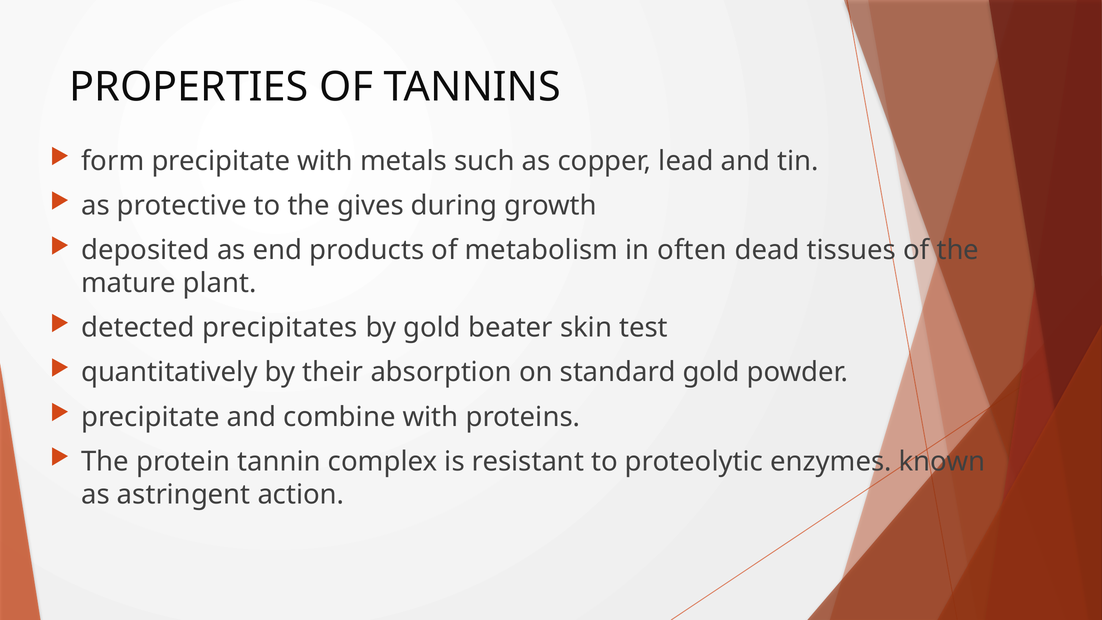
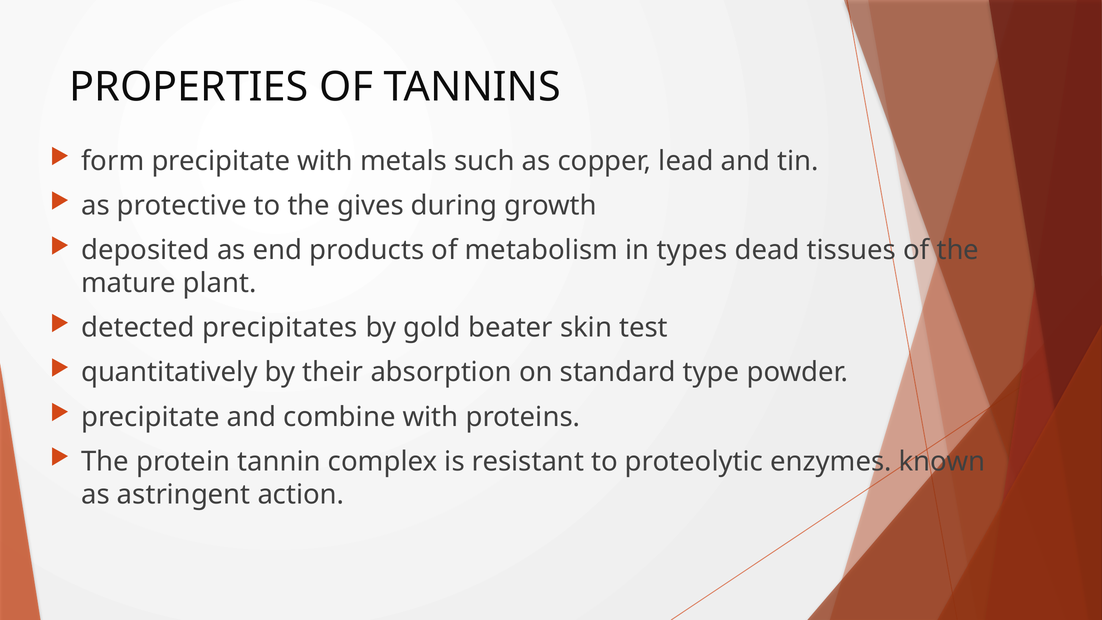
often: often -> types (692, 250)
standard gold: gold -> type (711, 372)
